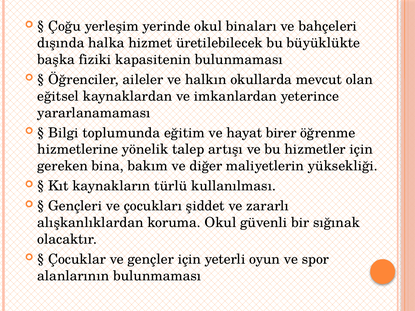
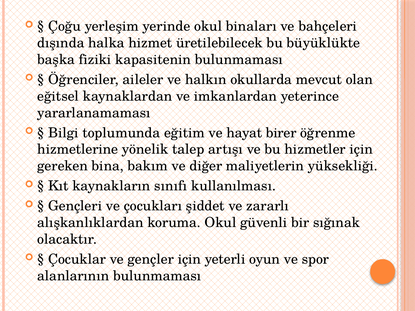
türlü: türlü -> sınıfı (171, 186)
